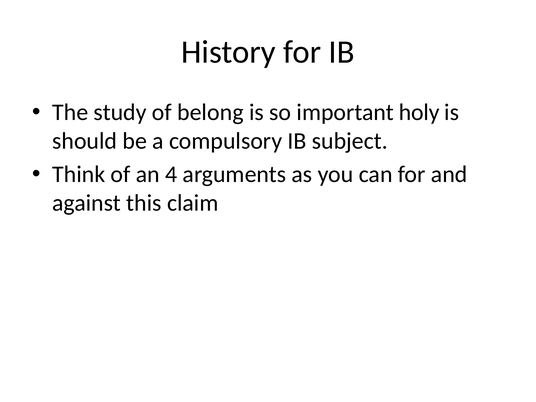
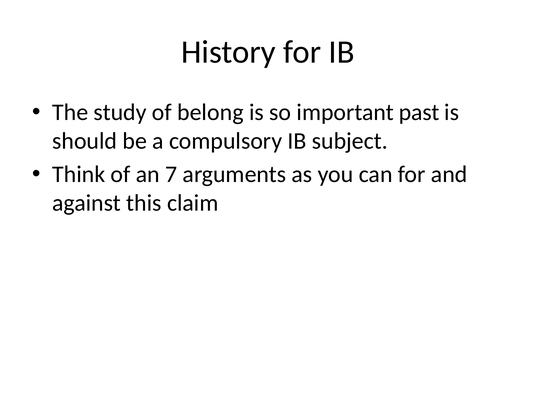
holy: holy -> past (419, 112)
4: 4 -> 7 (171, 174)
